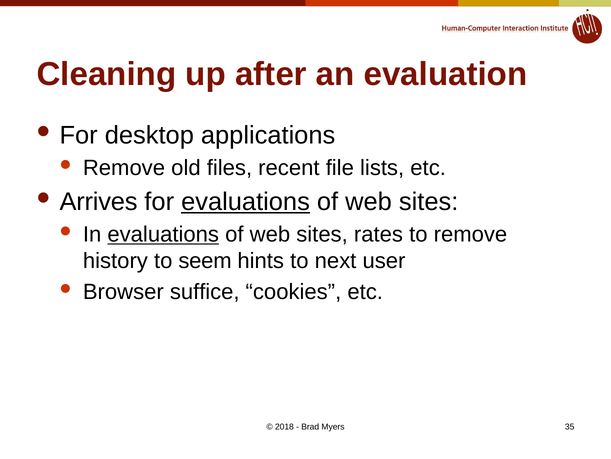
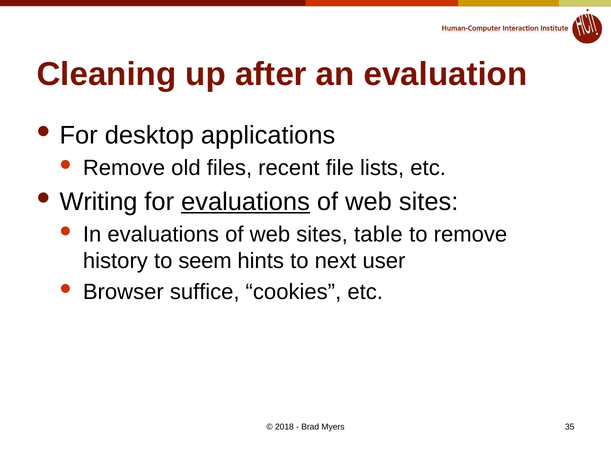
Arrives: Arrives -> Writing (99, 202)
evaluations underline: present -> none (163, 234)
rates: rates -> table (378, 234)
